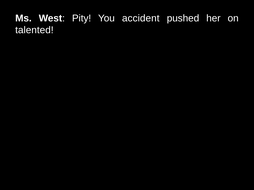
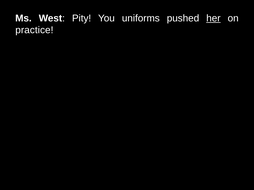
accident: accident -> uniforms (141, 18)
her underline: none -> present (213, 18)
talented: talented -> practice (34, 30)
